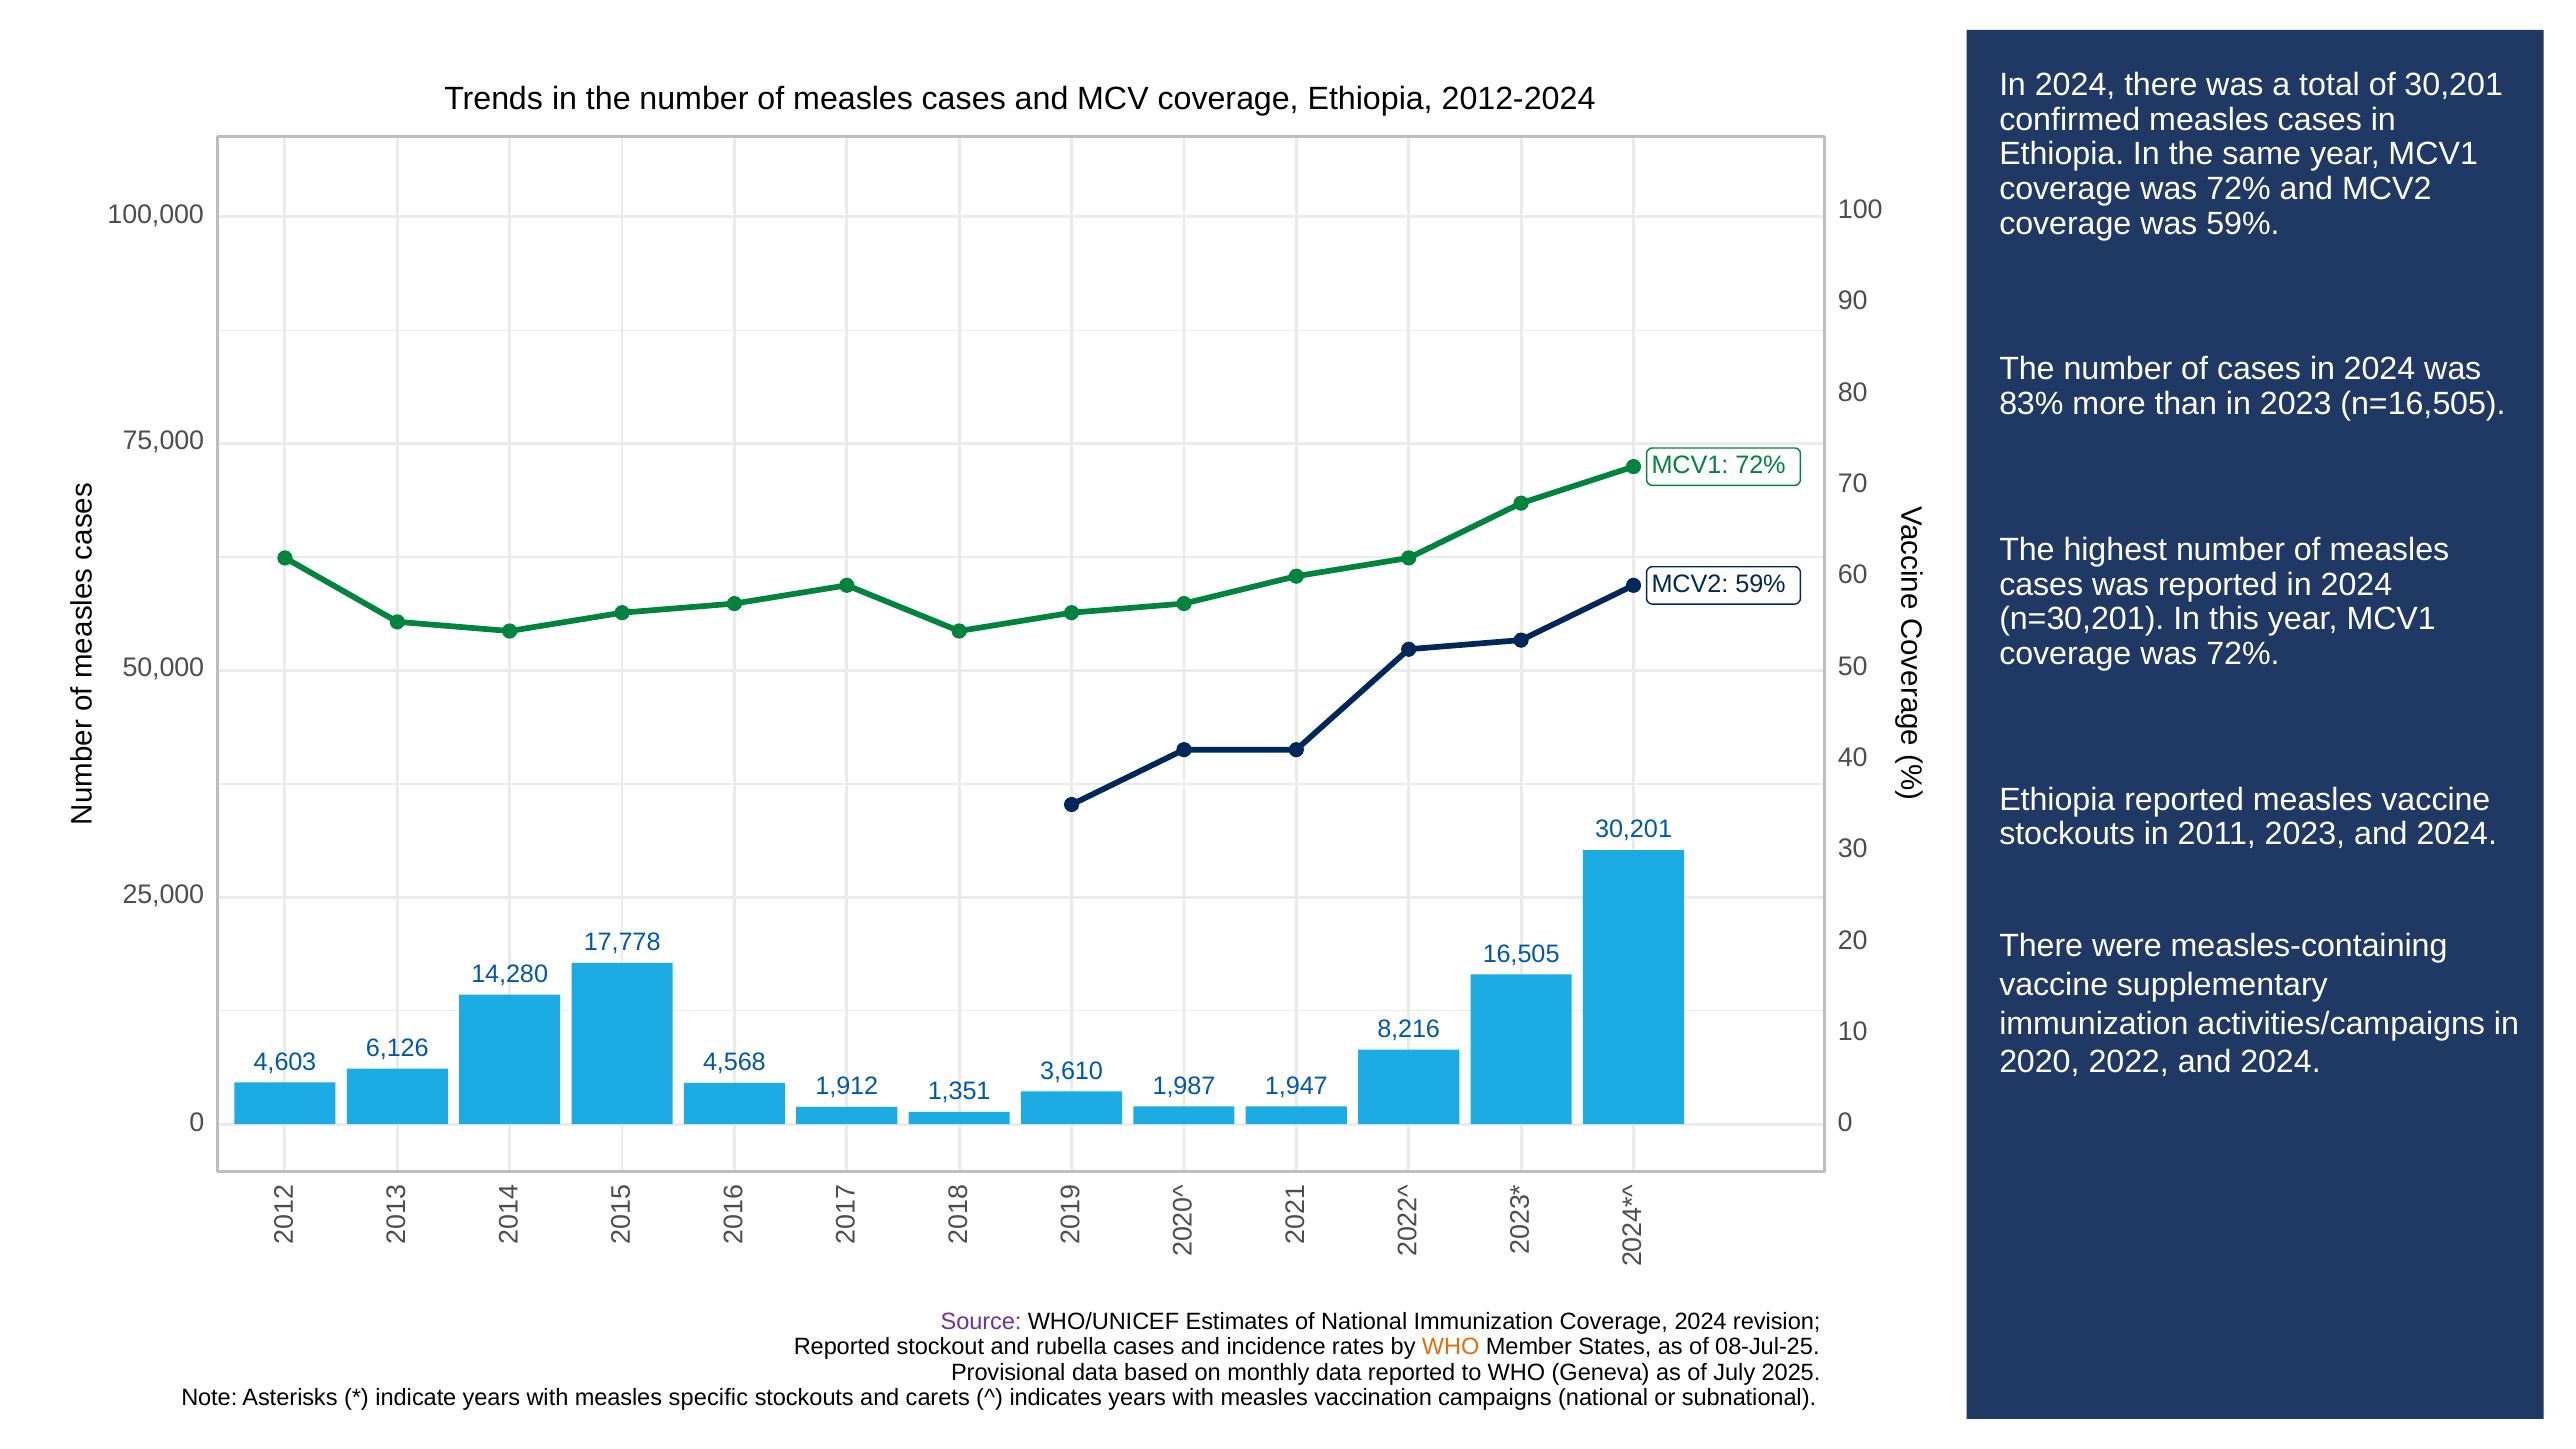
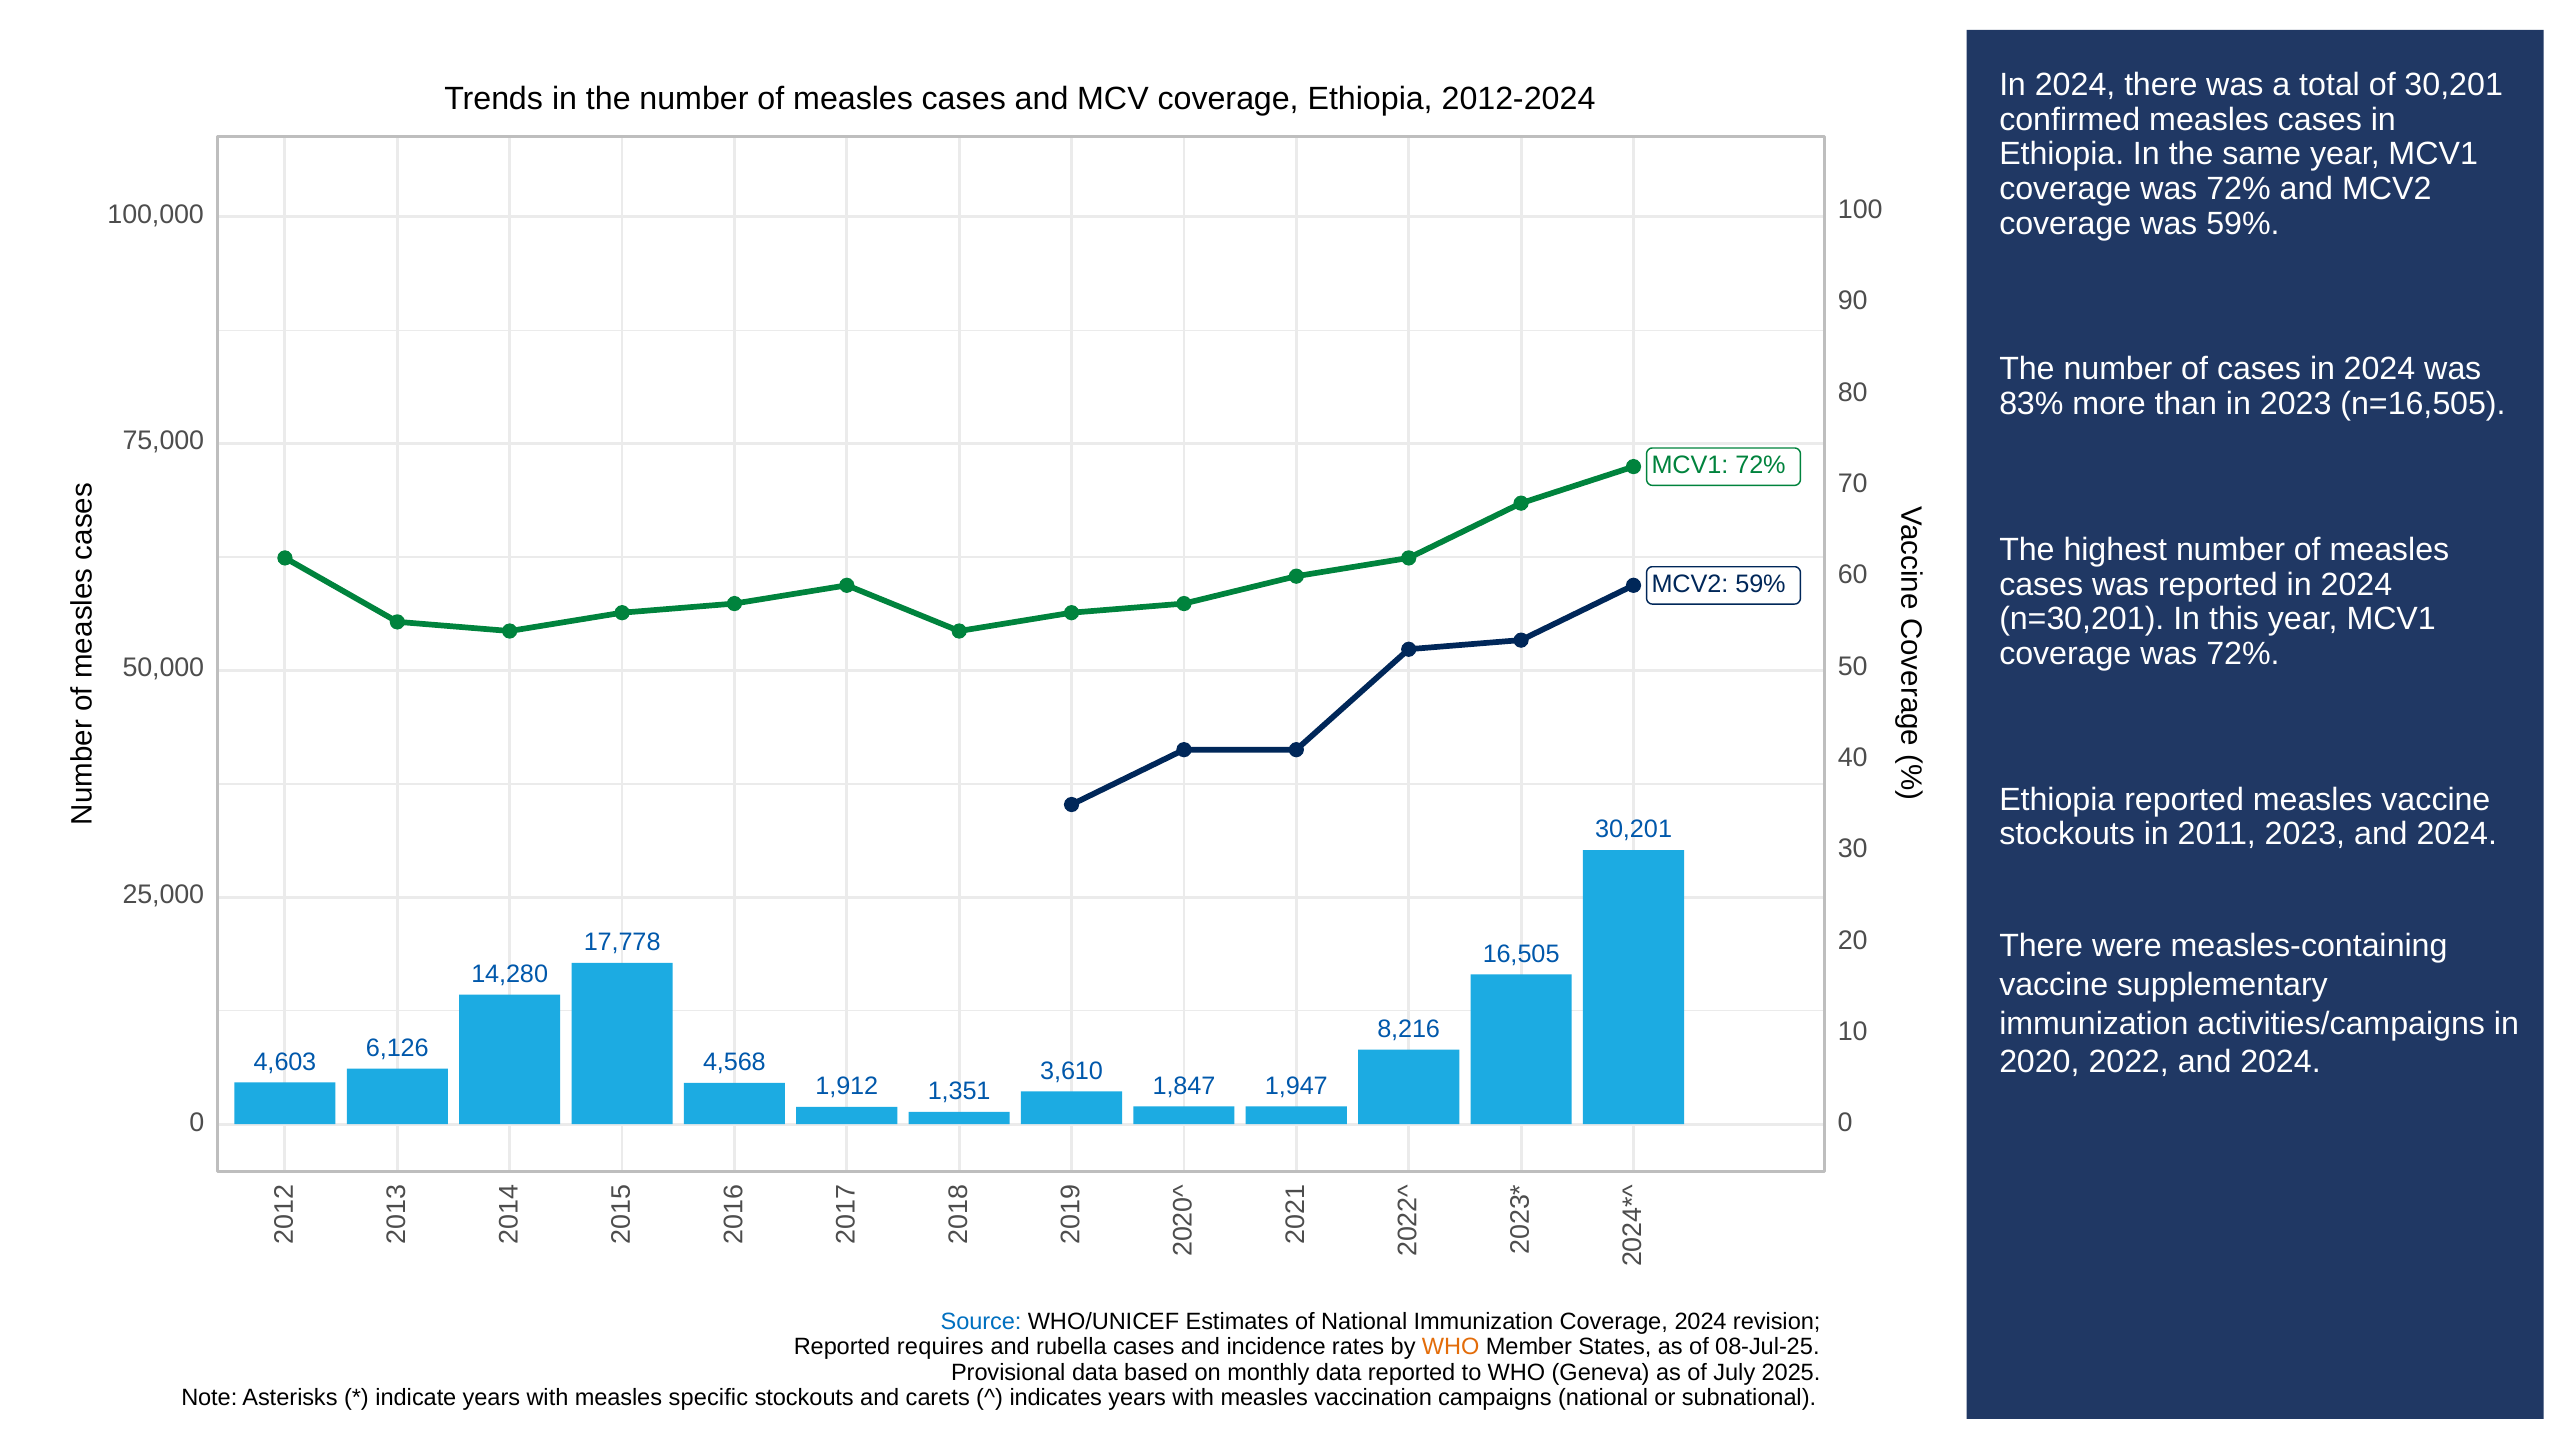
1,987: 1,987 -> 1,847 (1184, 1086)
Source colour: purple -> blue (981, 1322)
stockout: stockout -> requires (940, 1347)
